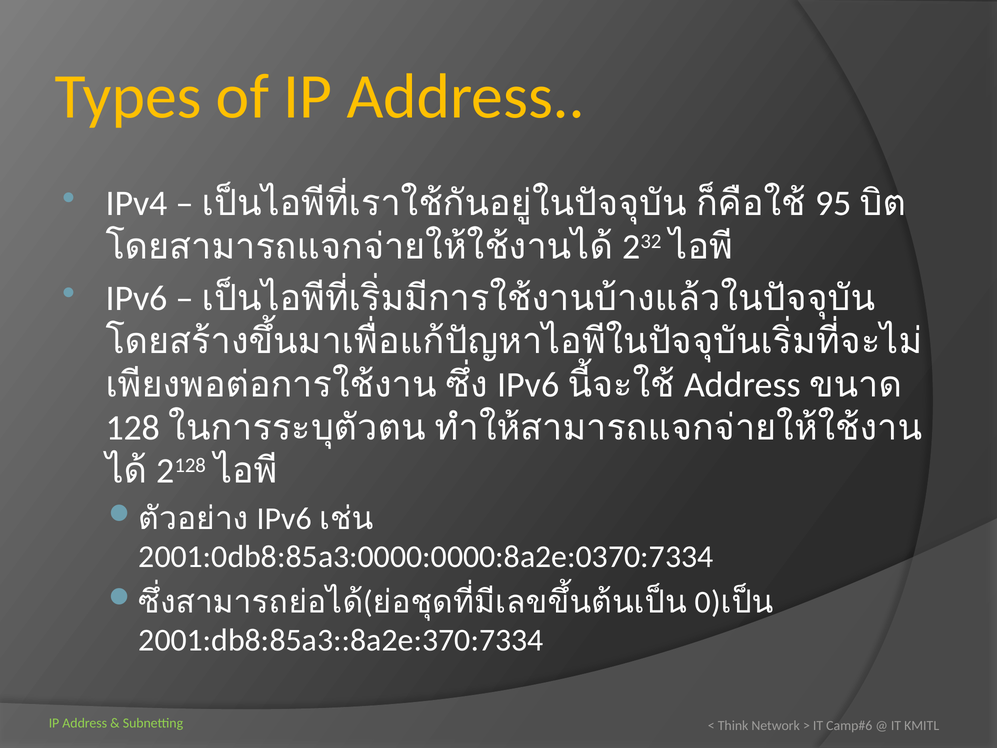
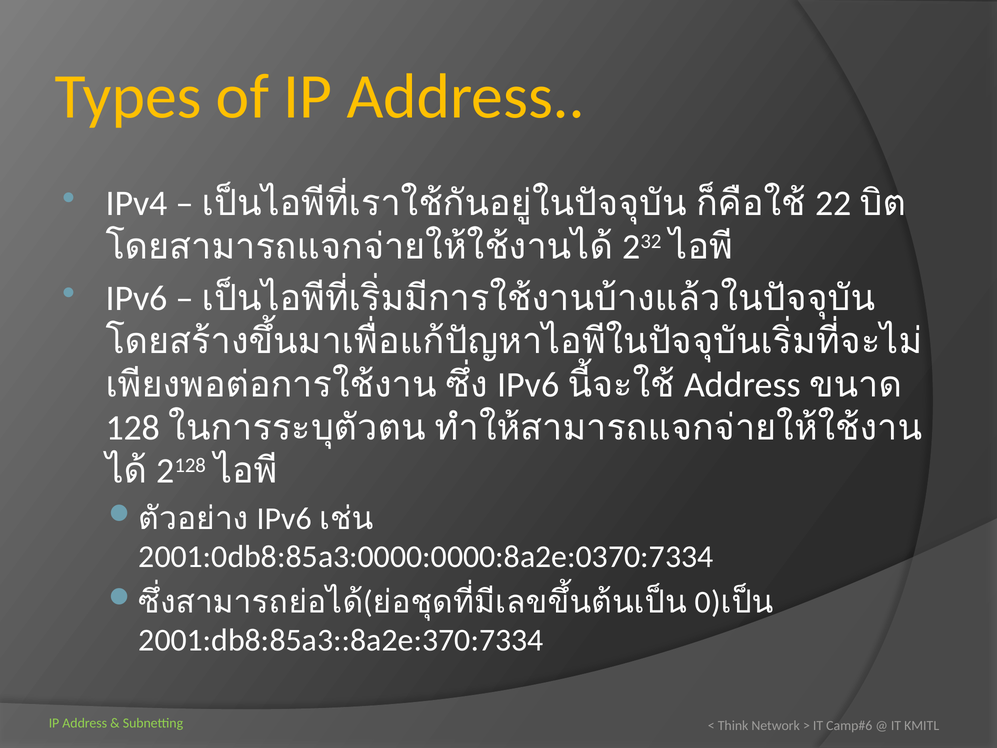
95: 95 -> 22 (833, 203)
